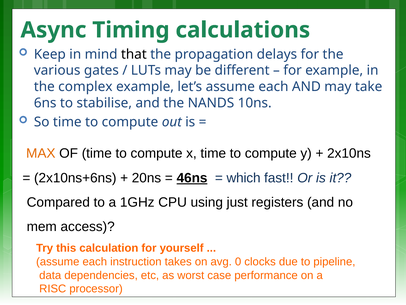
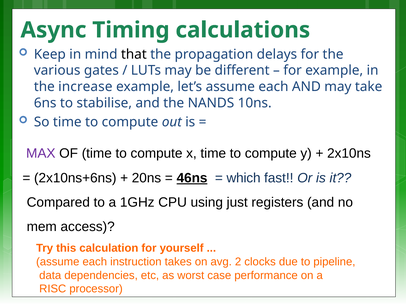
complex: complex -> increase (85, 87)
MAX colour: orange -> purple (41, 153)
0: 0 -> 2 (238, 261)
